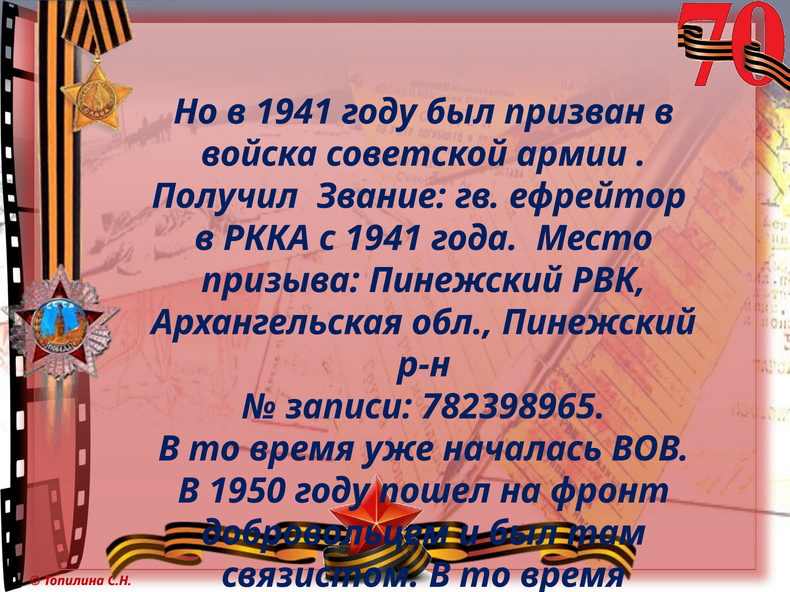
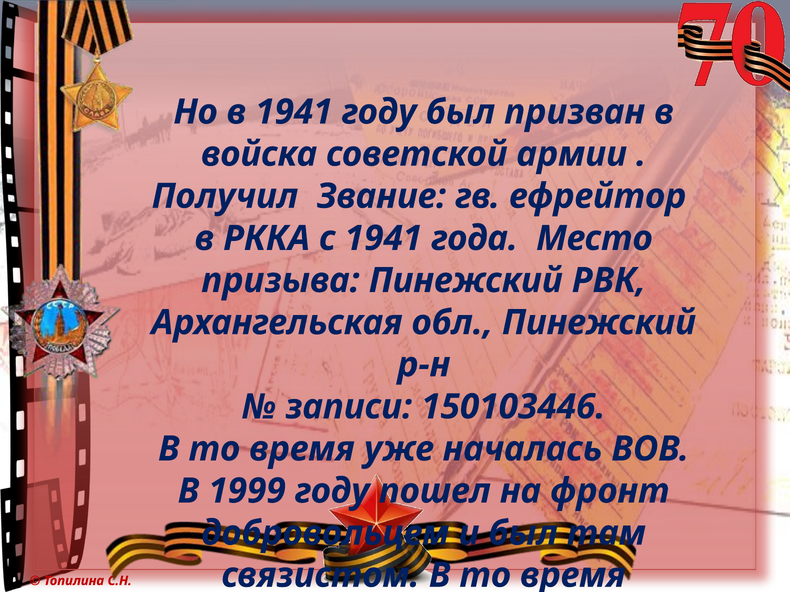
782398965: 782398965 -> 150103446 (513, 407)
1950: 1950 -> 1999 (247, 491)
